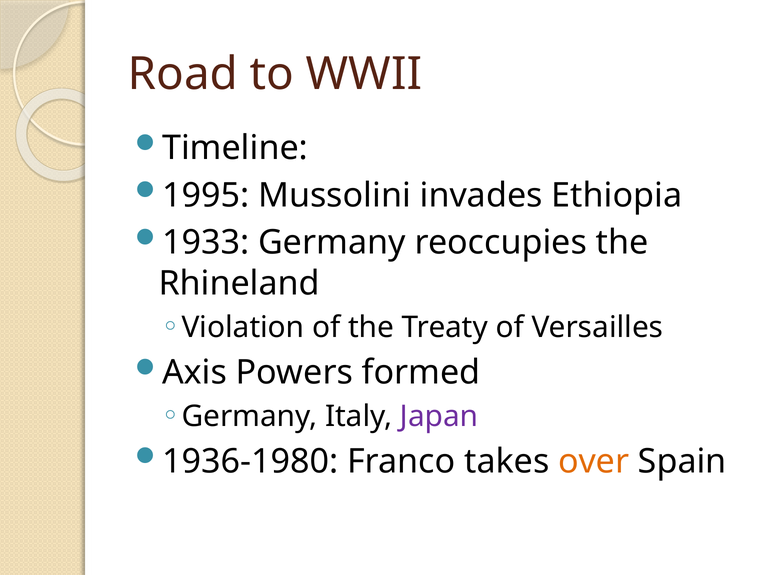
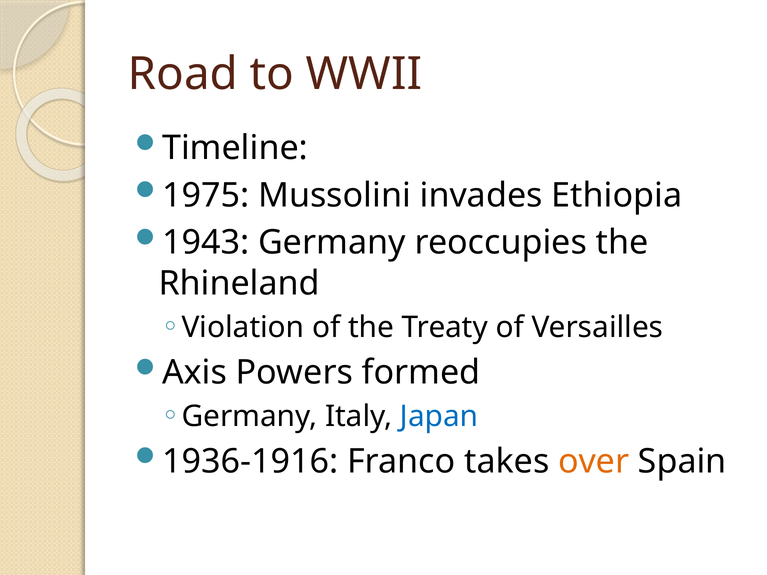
1995: 1995 -> 1975 (206, 195)
1933: 1933 -> 1943 (206, 243)
Japan colour: purple -> blue (439, 417)
1936-1980: 1936-1980 -> 1936-1916 (250, 462)
